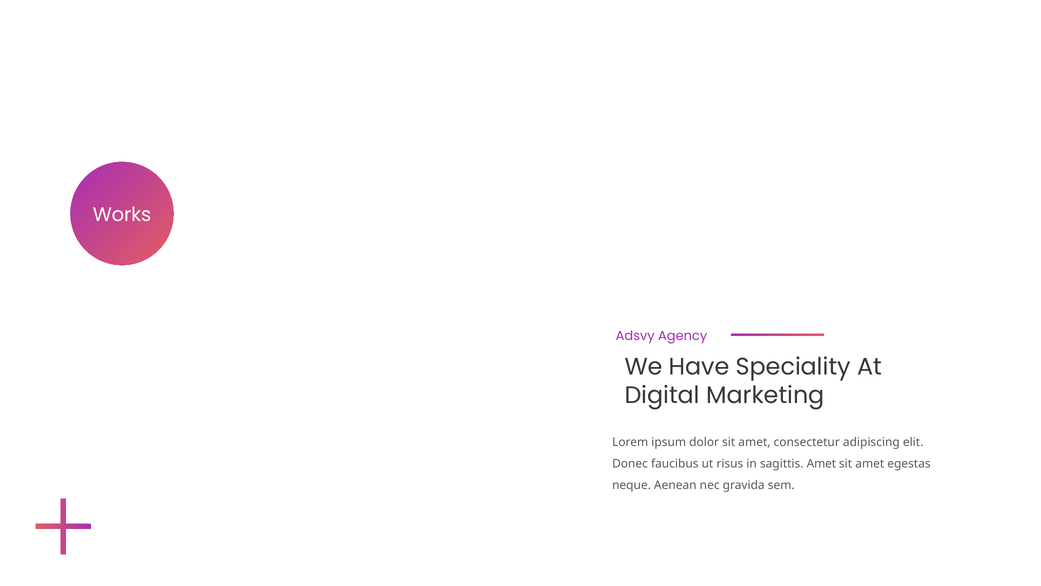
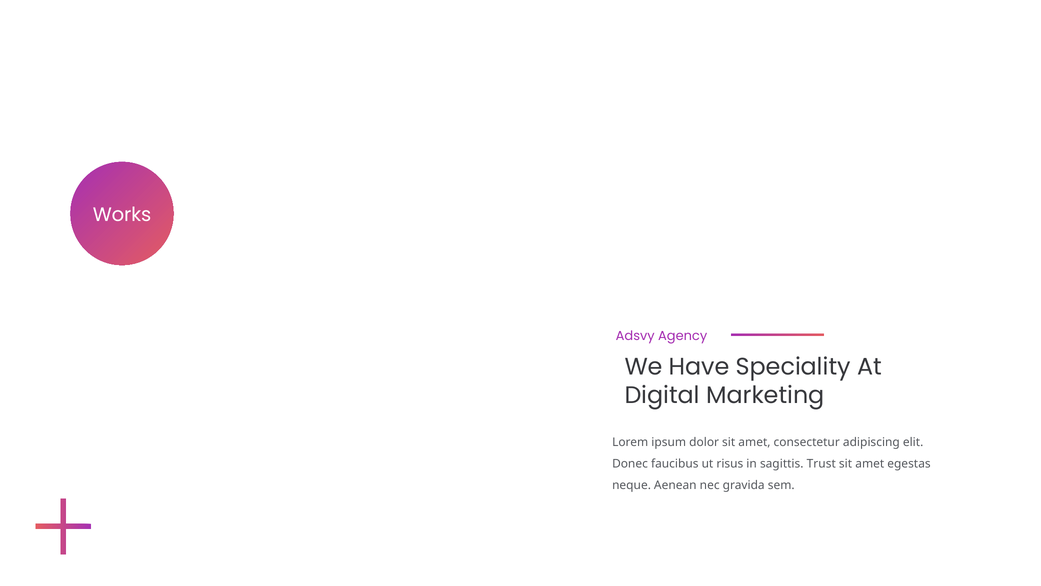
sagittis Amet: Amet -> Trust (821, 464)
